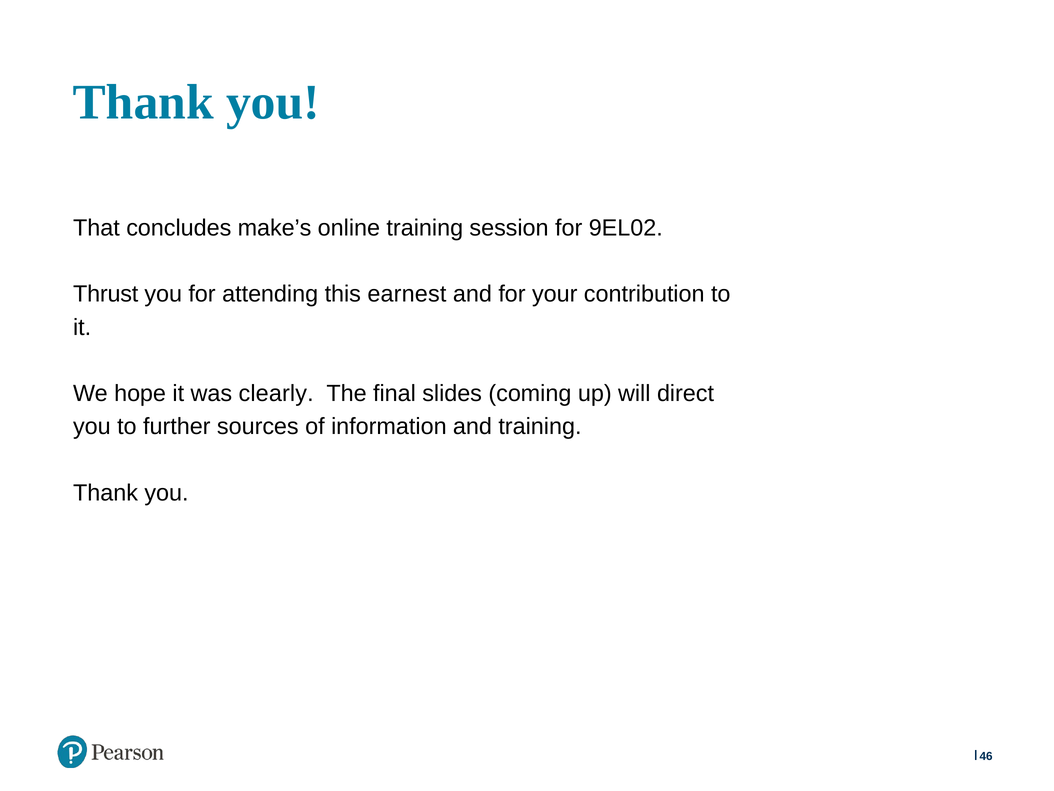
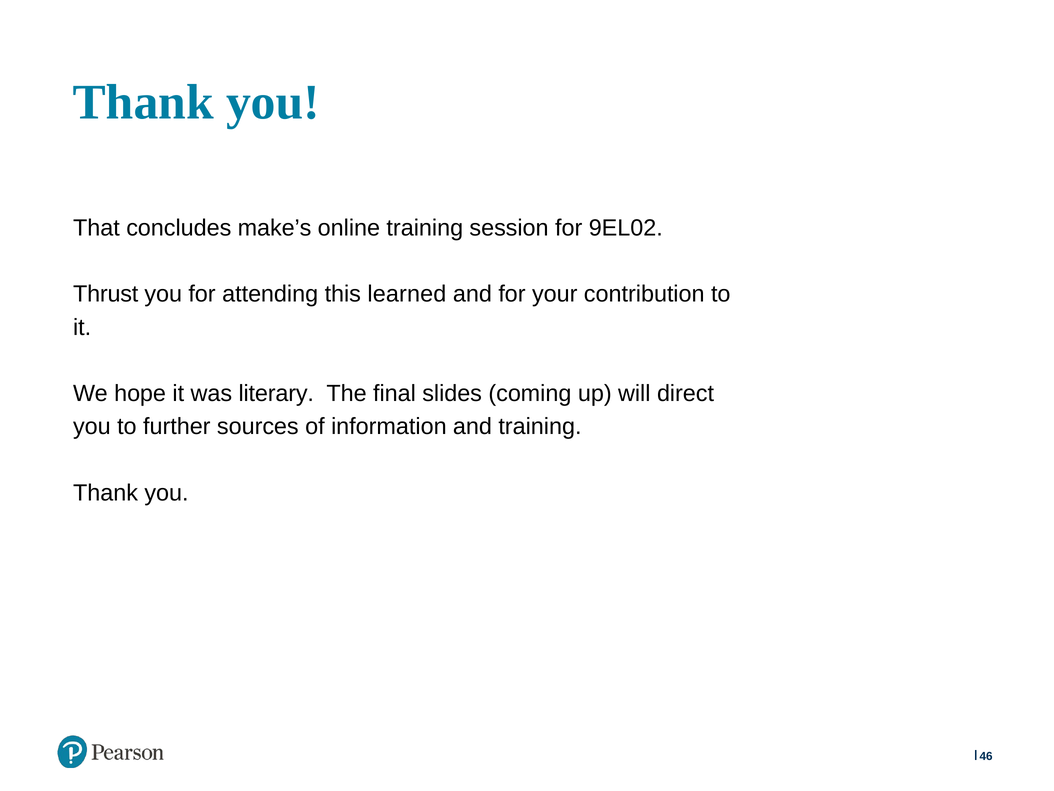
earnest: earnest -> learned (407, 294)
clearly: clearly -> literary (276, 393)
